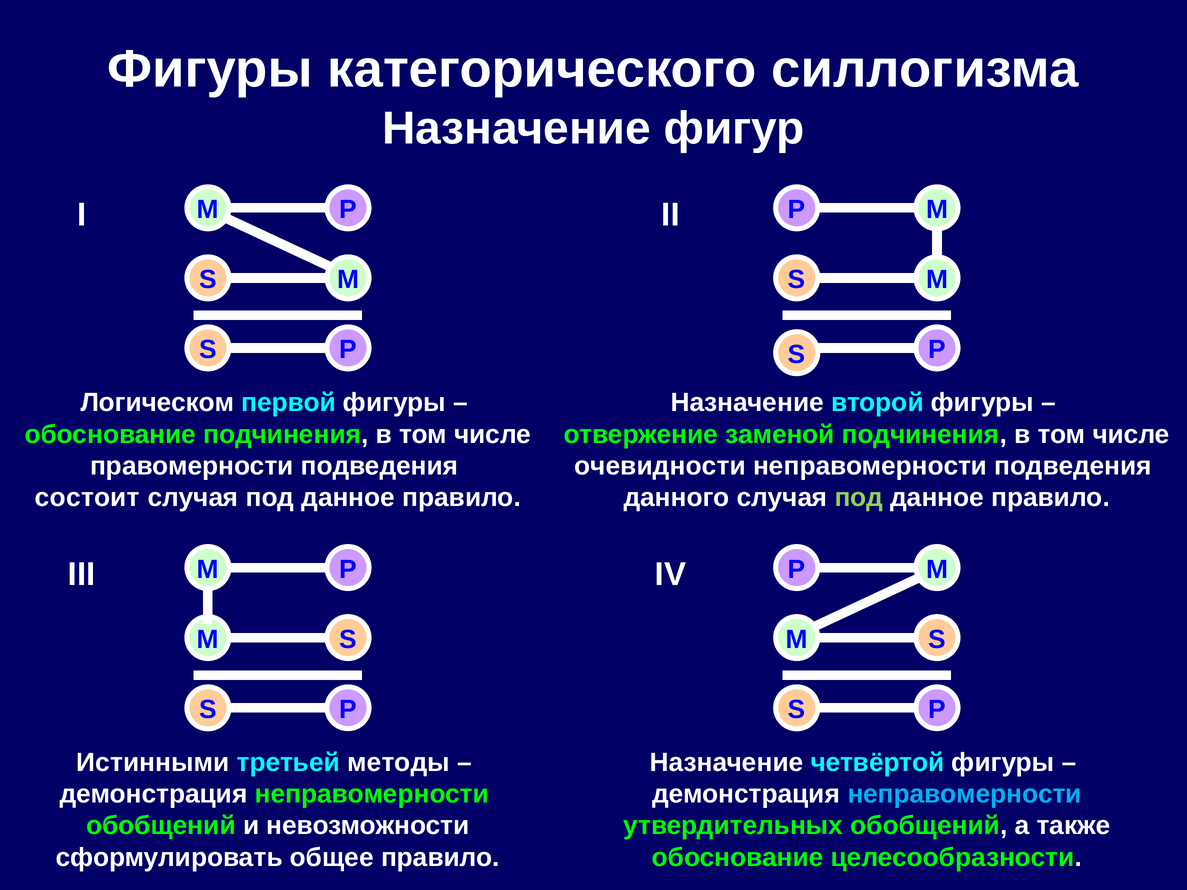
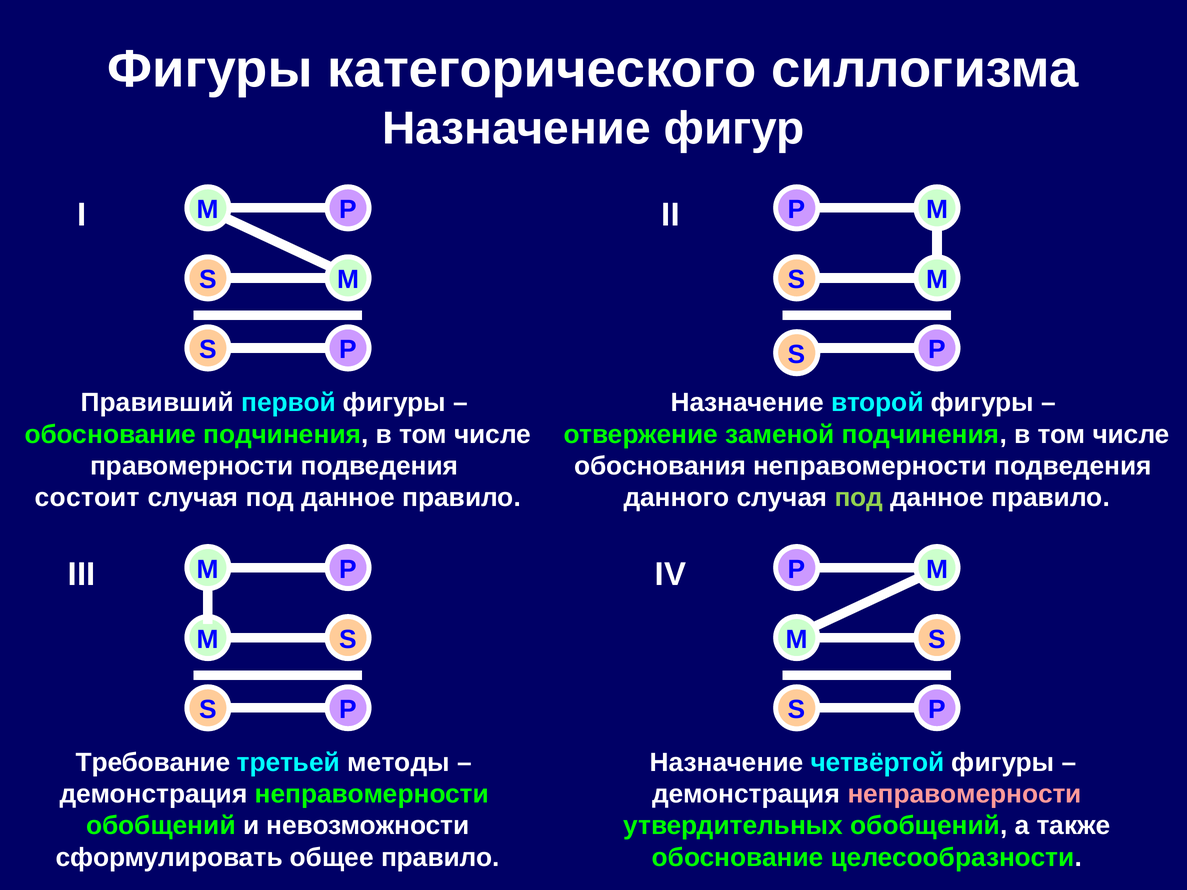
Логическом: Логическом -> Правивший (157, 403)
очевидности: очевидности -> обоснования (660, 466)
Истинными: Истинными -> Требование (153, 763)
неправомерности colour: light blue -> pink (965, 794)
